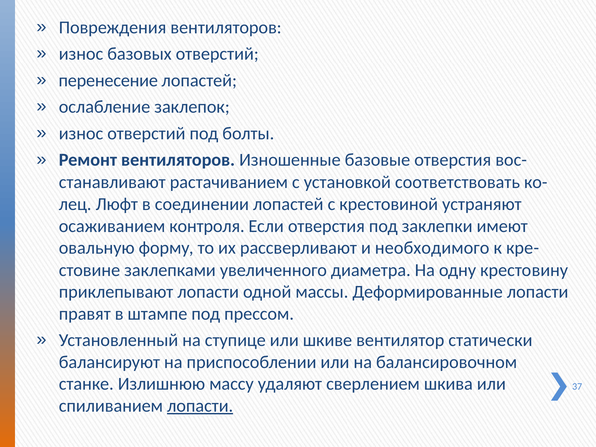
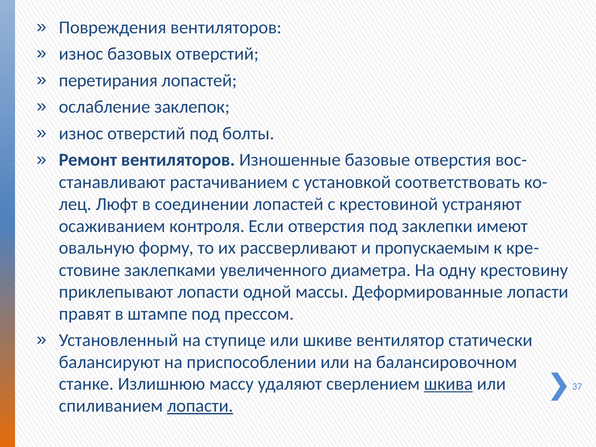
перенесение: перенесение -> перетирания (108, 80)
необходимого: необходимого -> пропускаемым (432, 248)
шкива underline: none -> present (448, 384)
